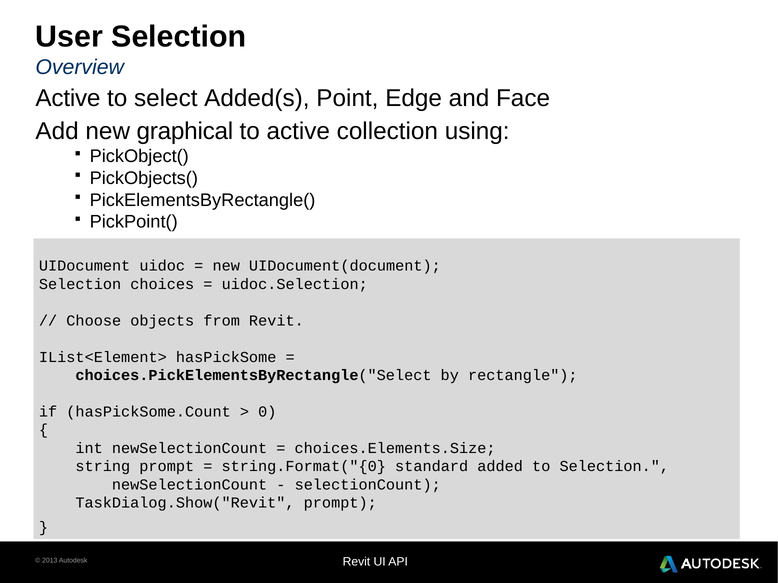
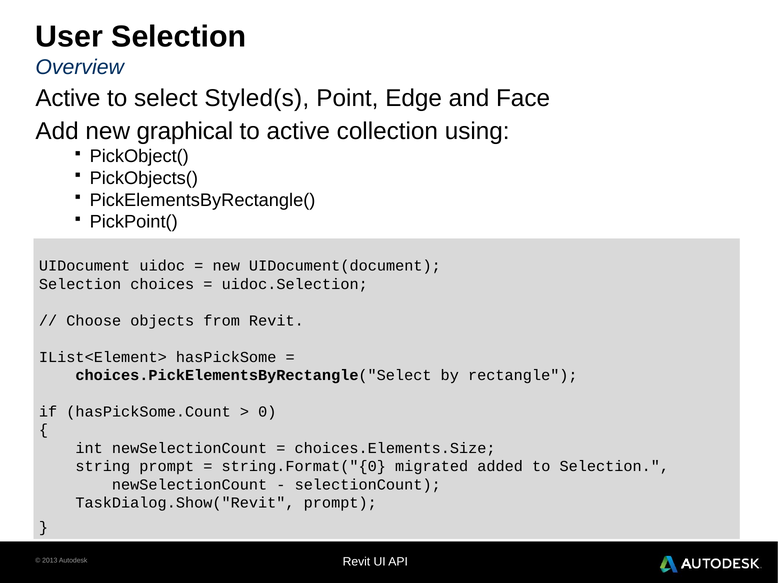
Added(s: Added(s -> Styled(s (257, 98)
standard: standard -> migrated (432, 467)
